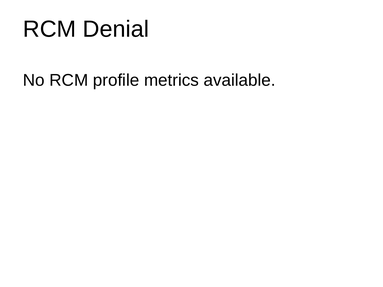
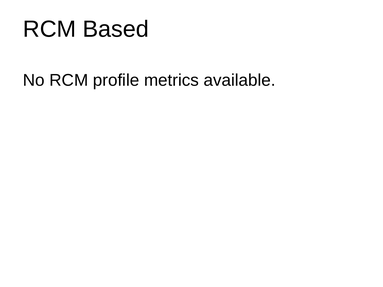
Denial: Denial -> Based (116, 29)
